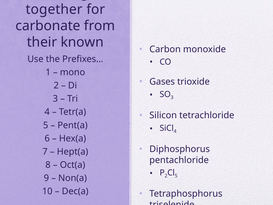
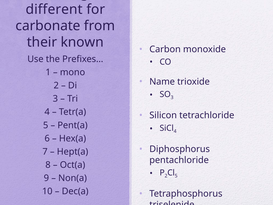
together: together -> different (54, 9)
Gases: Gases -> Name (162, 82)
